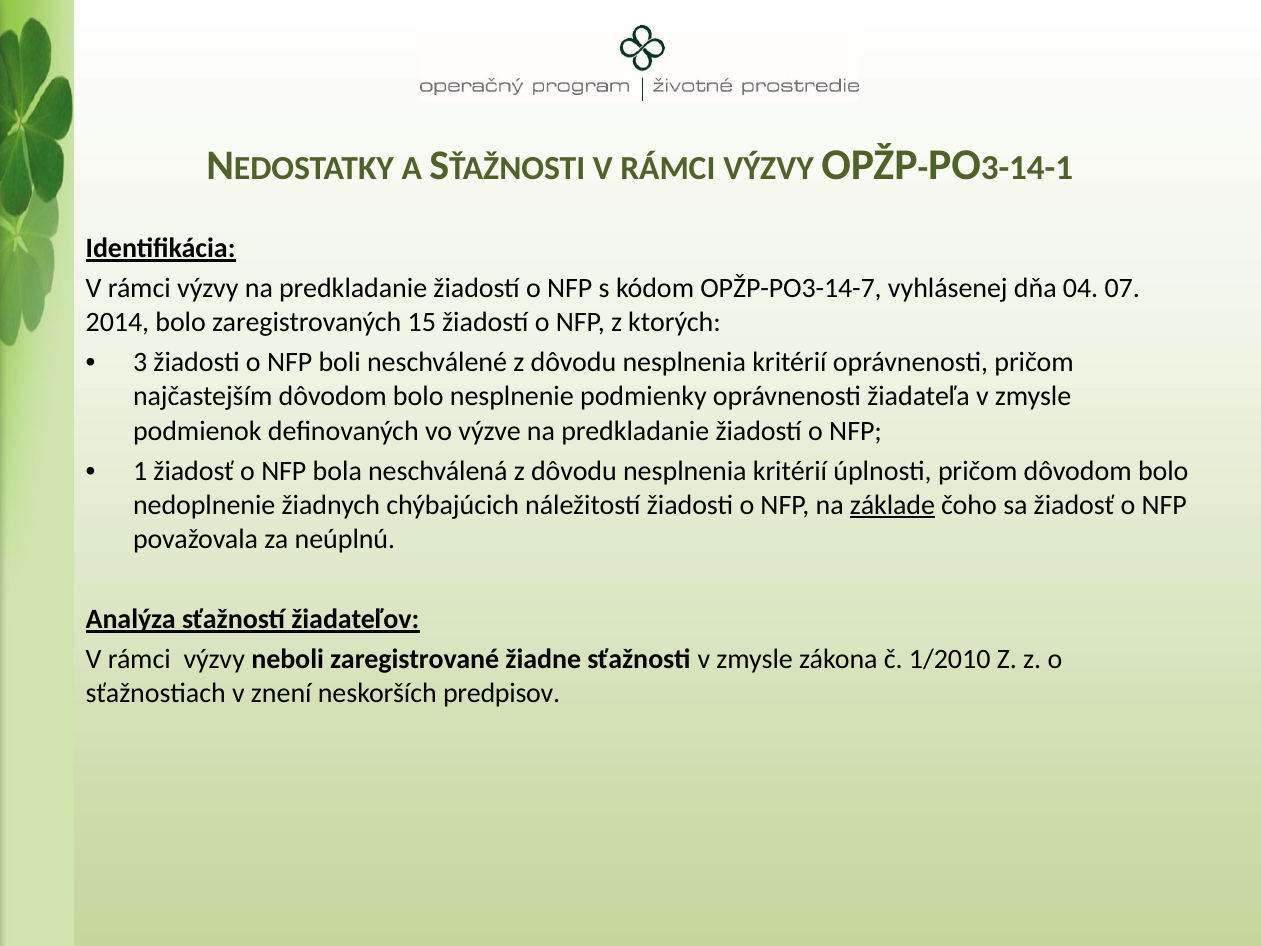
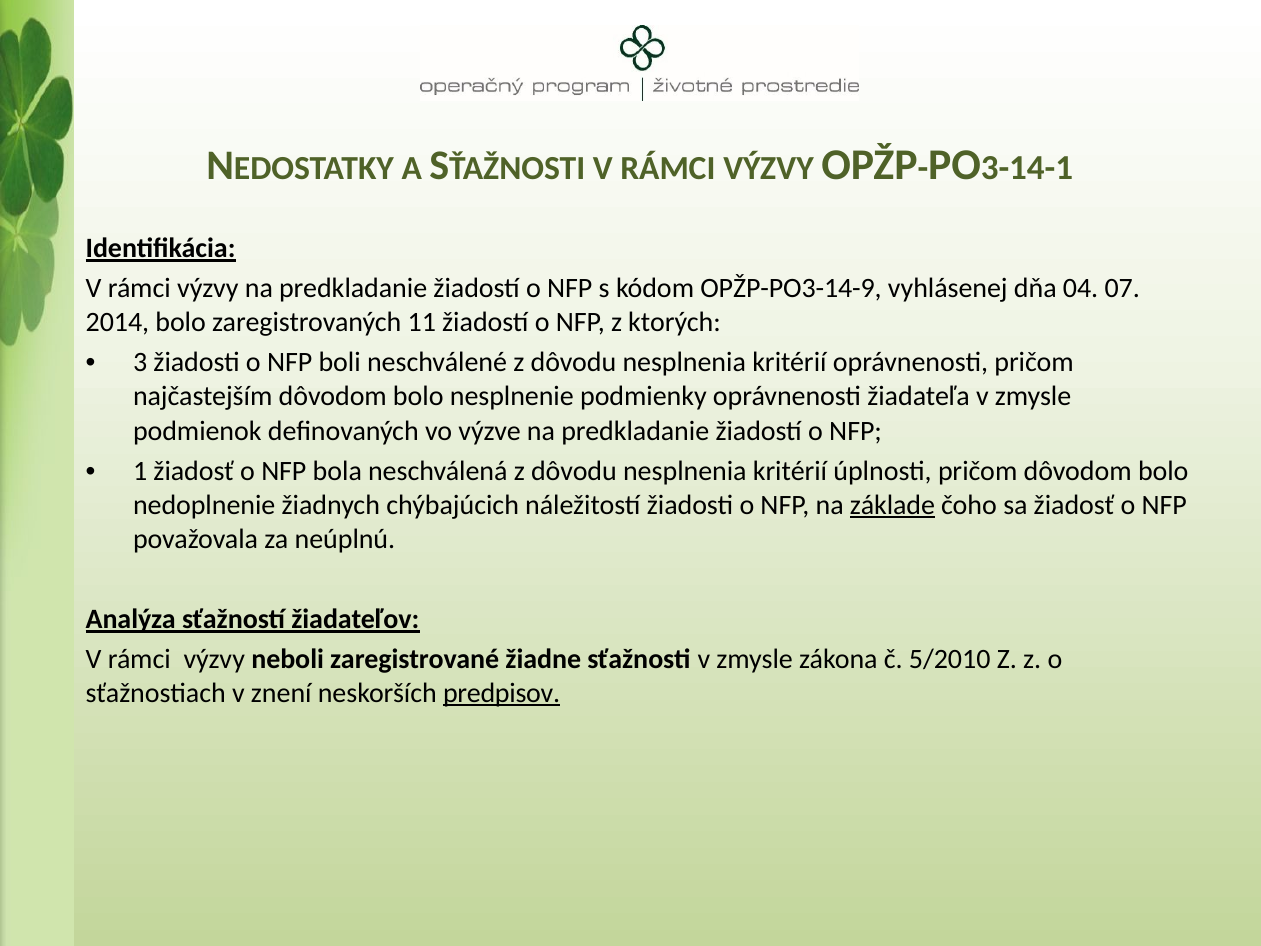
OPŽP-PO3-14-7: OPŽP-PO3-14-7 -> OPŽP-PO3-14-9 (791, 288)
15: 15 -> 11 (422, 322)
1/2010: 1/2010 -> 5/2010 (950, 659)
predpisov underline: none -> present (502, 693)
